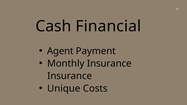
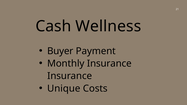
Financial: Financial -> Wellness (108, 26)
Agent: Agent -> Buyer (60, 51)
